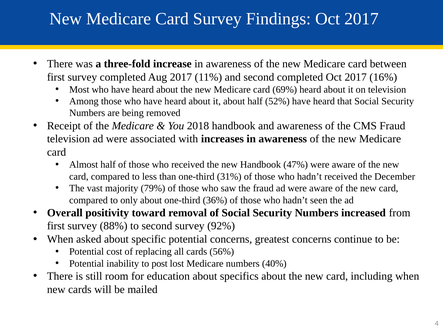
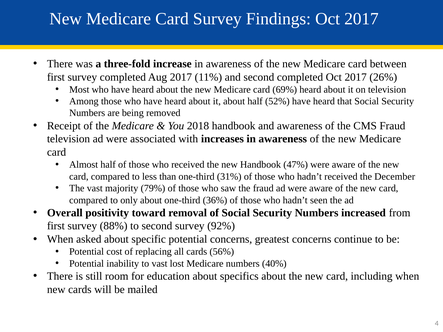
16%: 16% -> 26% (383, 77)
to post: post -> vast (160, 264)
